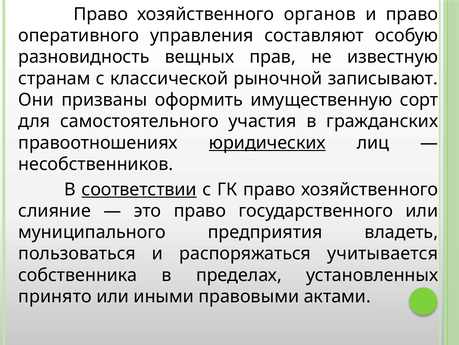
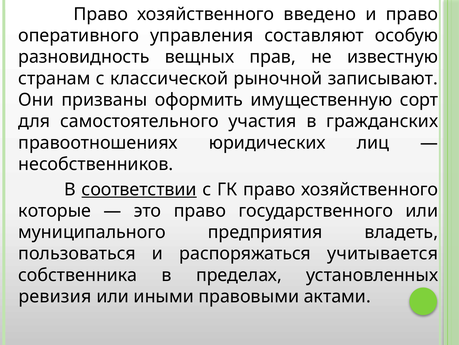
органов: органов -> введено (320, 14)
юридических underline: present -> none (267, 142)
слияние: слияние -> которые (55, 210)
принято: принято -> ревизия (55, 296)
